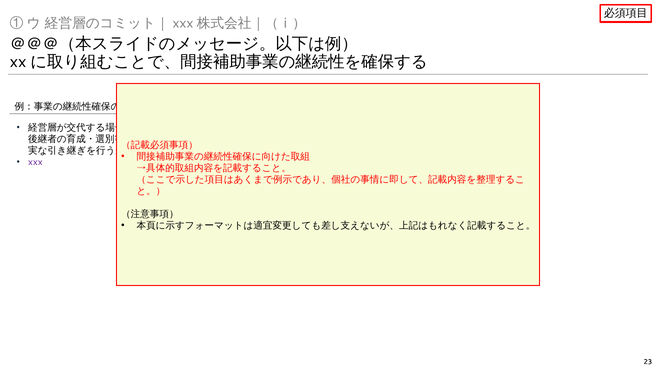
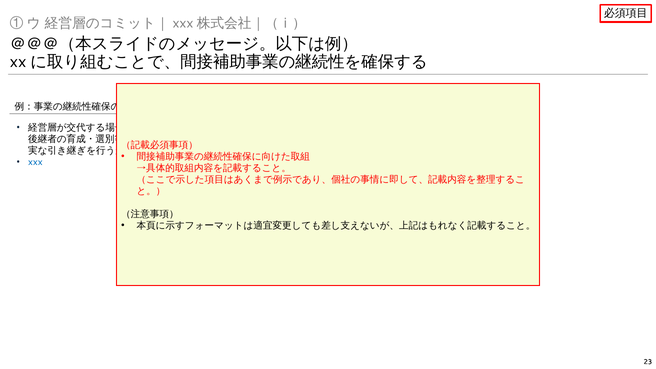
xxx colour: purple -> blue (35, 162)
